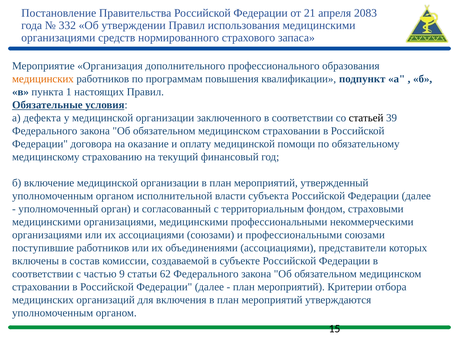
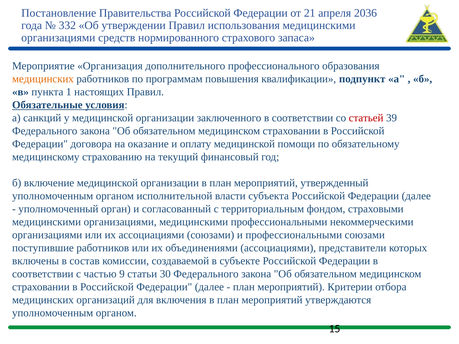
2083: 2083 -> 2036 (366, 13)
дефекта: дефекта -> санкций (42, 118)
статьей colour: black -> red (366, 118)
62: 62 -> 30 (165, 274)
